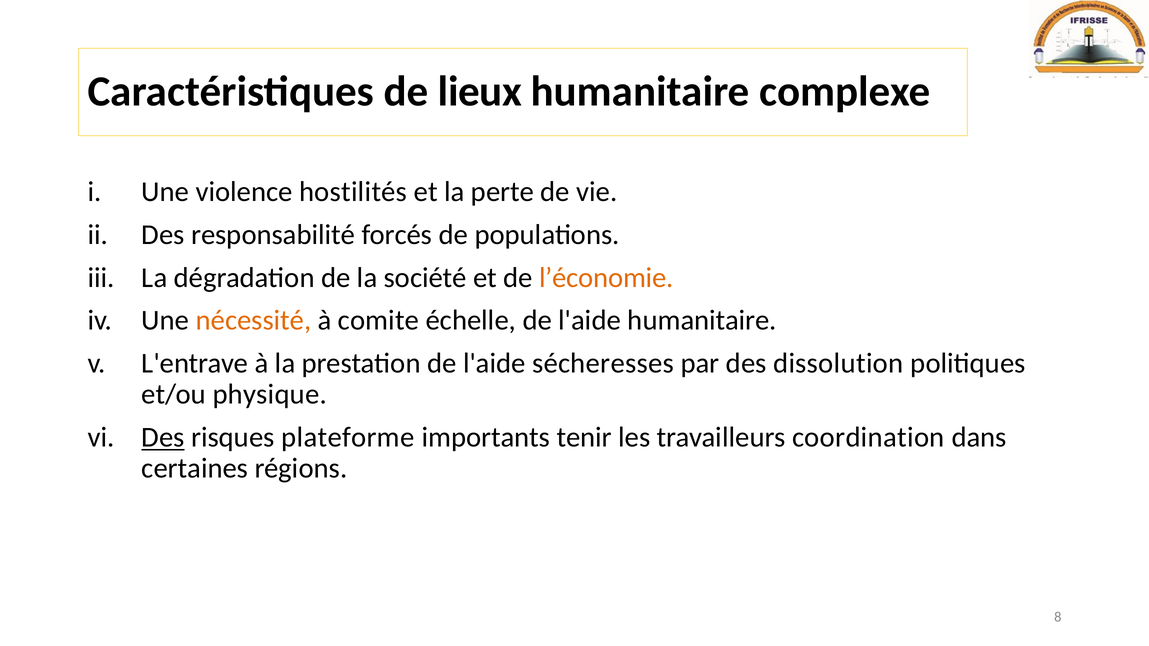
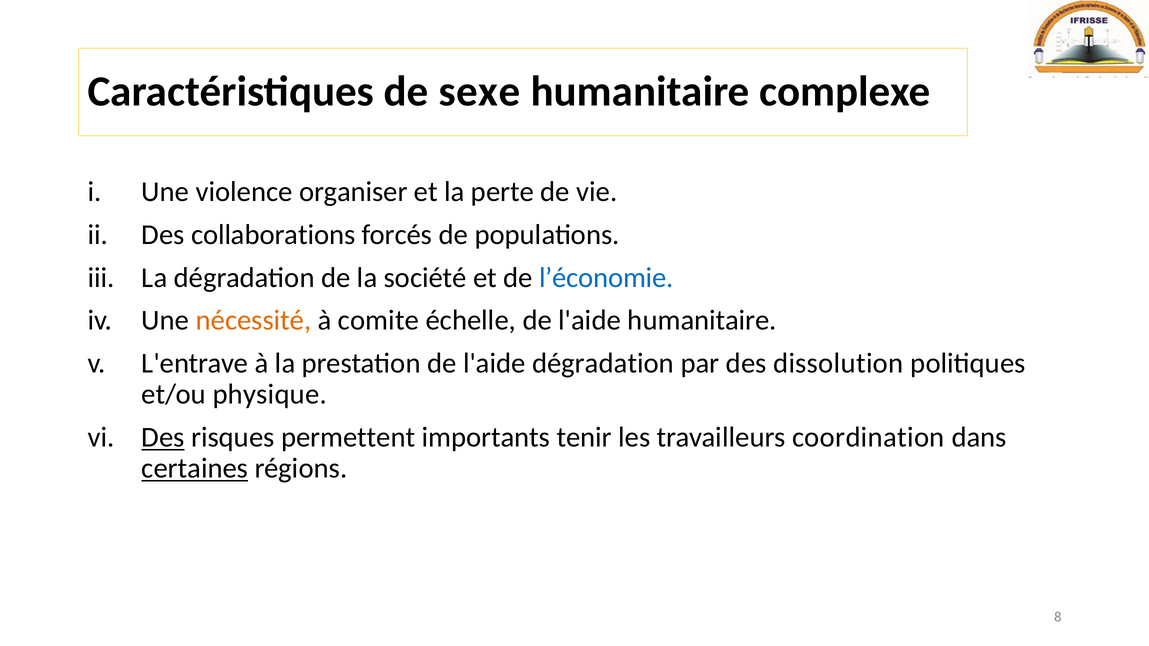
lieux: lieux -> sexe (479, 92)
hostilités: hostilités -> organiser (353, 192)
responsabilité: responsabilité -> collaborations (273, 235)
l’économie colour: orange -> blue (606, 278)
l'aide sécheresses: sécheresses -> dégradation (603, 364)
plateforme: plateforme -> permettent (348, 438)
certaines underline: none -> present (195, 469)
